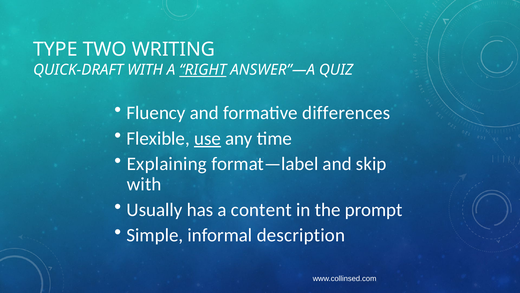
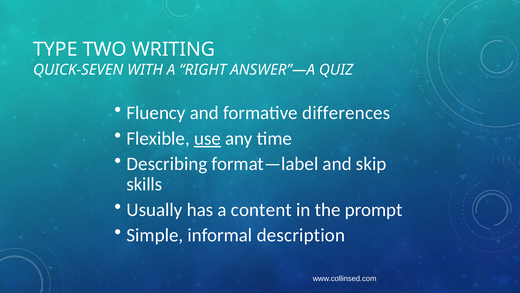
QUICK-DRAFT: QUICK-DRAFT -> QUICK-SEVEN (78, 70)
RIGHT underline: present -> none (203, 70)
Explaining: Explaining -> Describing (167, 164)
with: with -> skills (144, 184)
